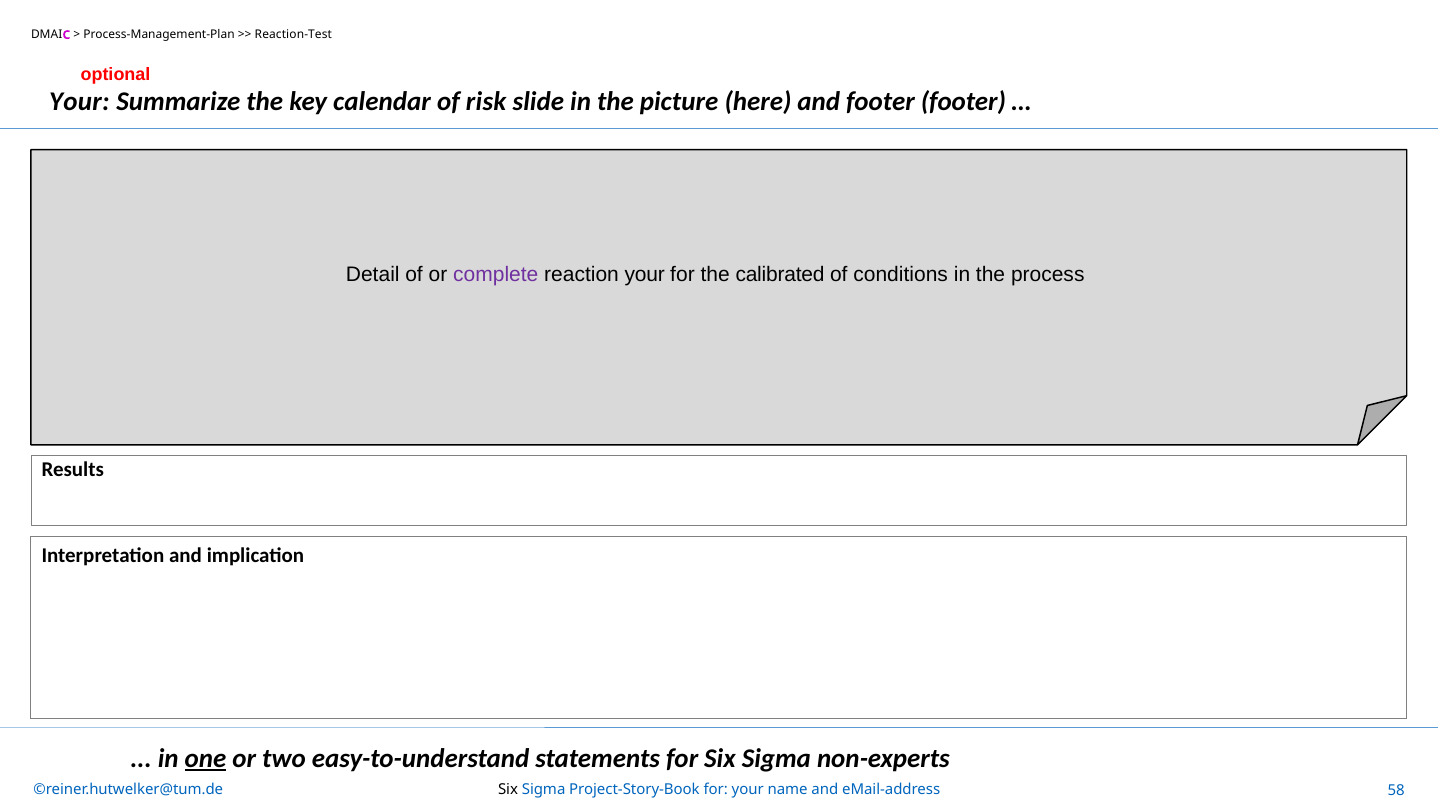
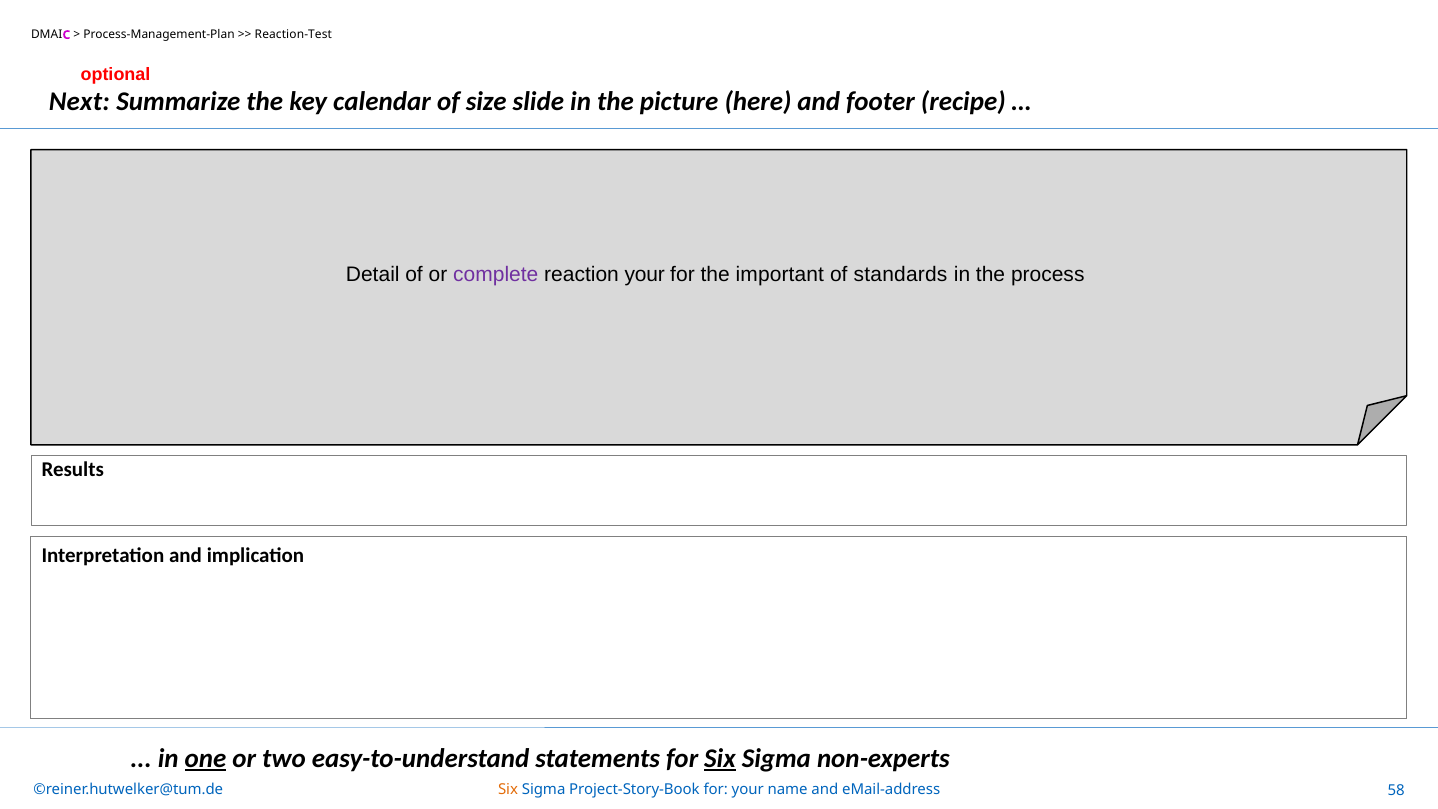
Your: Your -> Next (79, 102)
risk: risk -> size (486, 102)
footer footer: footer -> recipe (963, 102)
calibrated: calibrated -> important (780, 274)
conditions: conditions -> standards (901, 274)
Six underline: none -> present (720, 758)
Six colour: black -> orange (508, 790)
